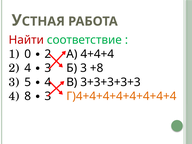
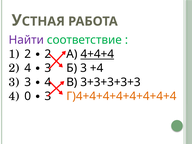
Найти colour: red -> purple (26, 40)
0: 0 -> 2 (28, 54)
4+4+4 underline: none -> present (97, 54)
+8: +8 -> +4 (97, 68)
3 5: 5 -> 3 (28, 82)
8: 8 -> 0 (28, 96)
